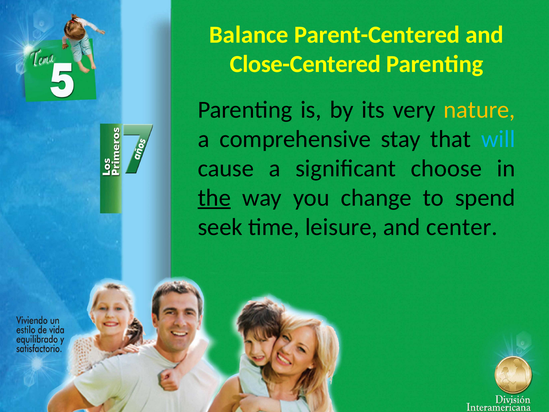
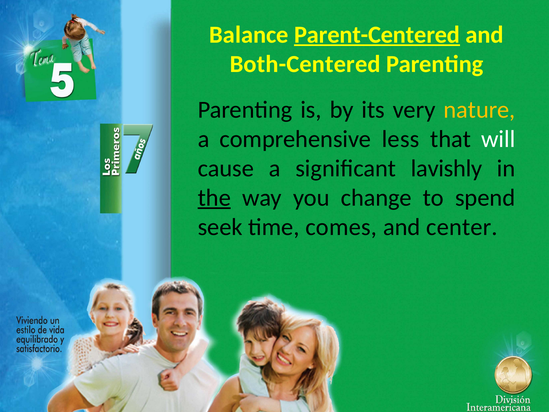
Parent-Centered underline: none -> present (377, 35)
Close-Centered: Close-Centered -> Both-Centered (305, 64)
stay: stay -> less (401, 139)
will colour: light blue -> white (498, 139)
choose: choose -> lavishly (447, 168)
leisure: leisure -> comes (341, 227)
